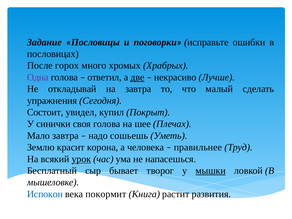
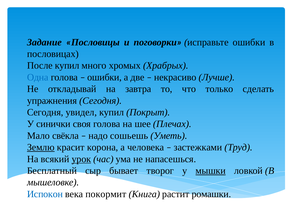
После горох: горох -> купил (67, 66)
Одна colour: purple -> blue (38, 77)
ответил: ответил -> ошибки (105, 77)
две underline: present -> none (137, 77)
малый: малый -> только (219, 89)
Состоит: Состоит -> Сегодня (45, 112)
Мало завтра: завтра -> свёкла (66, 136)
Землю underline: none -> present (41, 147)
правильнее: правильнее -> застежками (198, 147)
развития: развития -> ромашки (211, 194)
